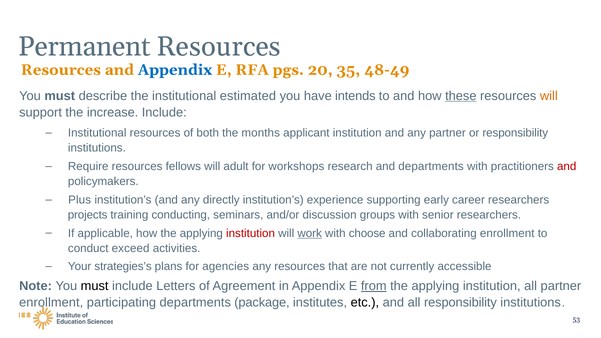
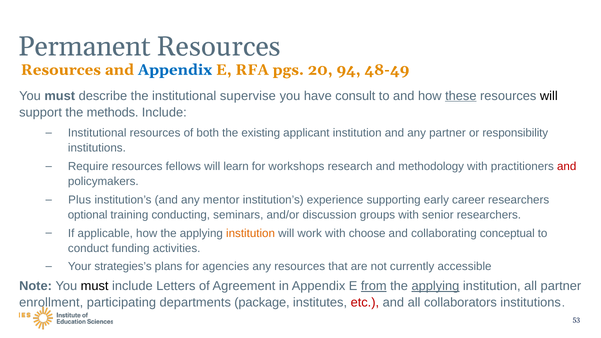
35: 35 -> 94 (348, 70)
estimated: estimated -> supervise (248, 96)
intends: intends -> consult (355, 96)
will colour: orange -> black (549, 96)
increase: increase -> methods (113, 112)
months: months -> existing (261, 133)
adult: adult -> learn (236, 167)
and departments: departments -> methodology (431, 167)
directly: directly -> mentor (221, 200)
projects: projects -> optional (88, 215)
institution colour: red -> orange (251, 233)
work underline: present -> none (310, 233)
collaborating enrollment: enrollment -> conceptual (507, 233)
exceed: exceed -> funding (131, 248)
applying underline: none -> present (435, 286)
etc colour: black -> red (365, 303)
all responsibility: responsibility -> collaborators (460, 303)
